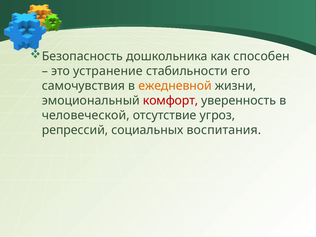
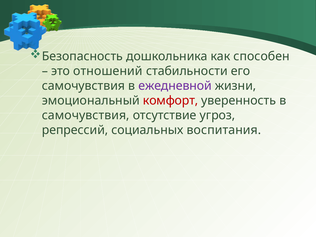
устранение: устранение -> отношений (108, 71)
ежедневной colour: orange -> purple (175, 86)
человеческой: человеческой -> самочувствия (86, 115)
